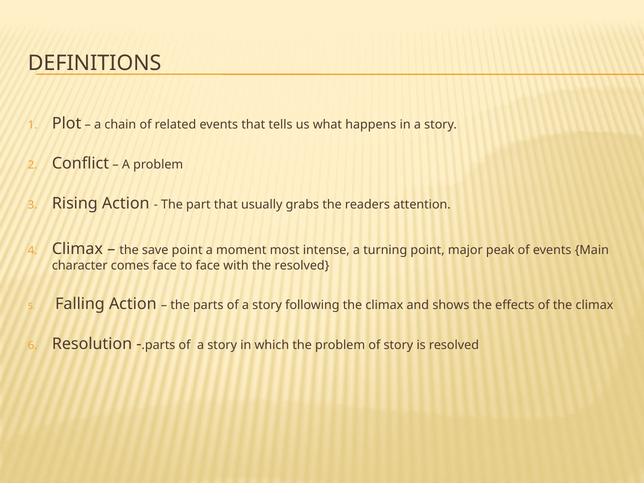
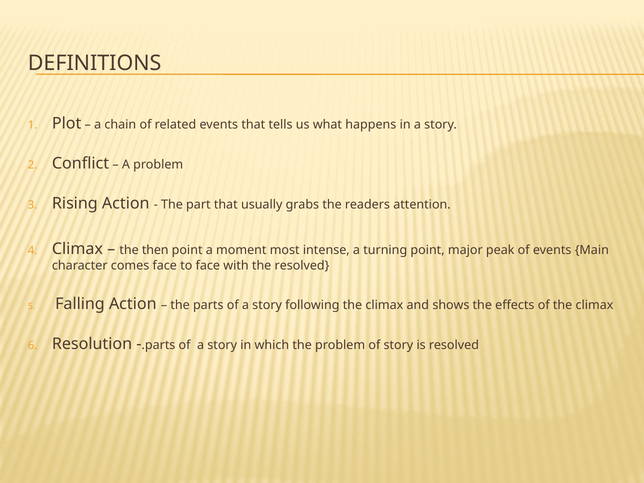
save: save -> then (155, 250)
